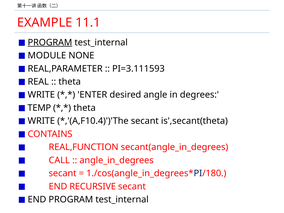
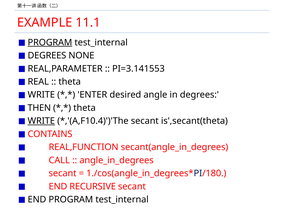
MODULE: MODULE -> DEGREES (47, 56)
PI=3.111593: PI=3.111593 -> PI=3.141553 (138, 69)
TEMP: TEMP -> THEN (39, 108)
WRITE underline: none -> present (41, 121)
